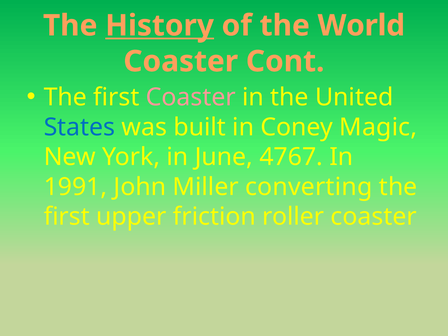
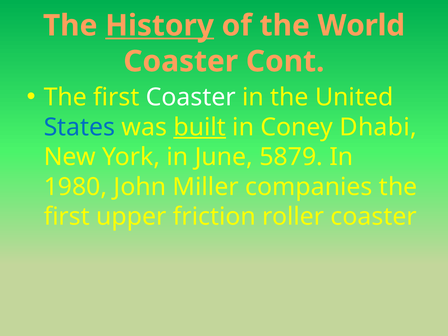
Coaster colour: pink -> white (191, 97)
built underline: none -> present (200, 127)
Magic: Magic -> Dhabi (378, 127)
4767: 4767 -> 5879 (291, 157)
1991: 1991 -> 1980 (75, 187)
converting: converting -> companies (309, 187)
